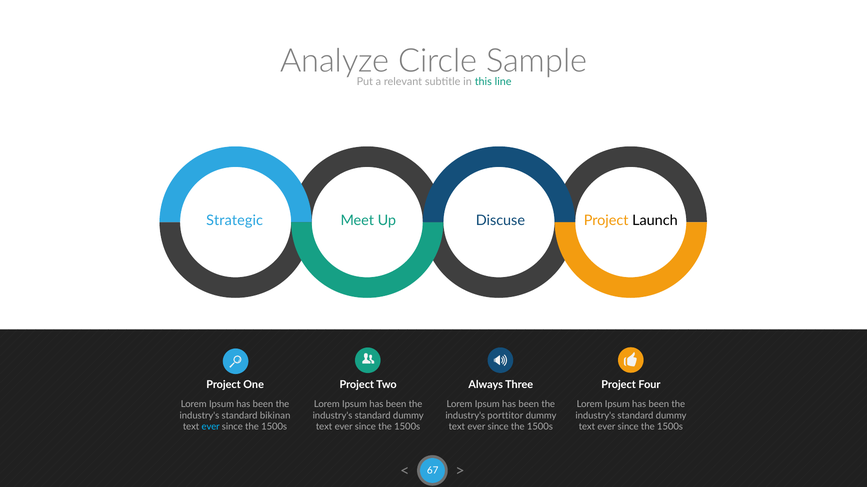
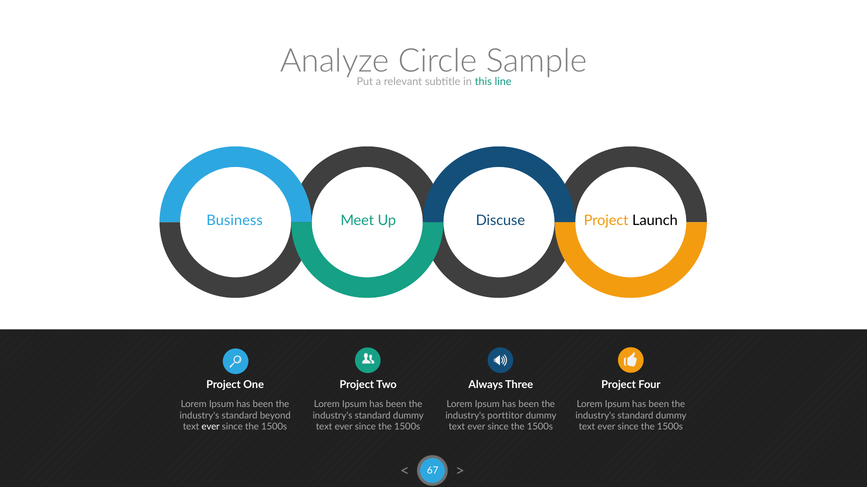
Strategic: Strategic -> Business (235, 221)
bikinan: bikinan -> beyond (275, 416)
ever colour: light blue -> white (211, 427)
